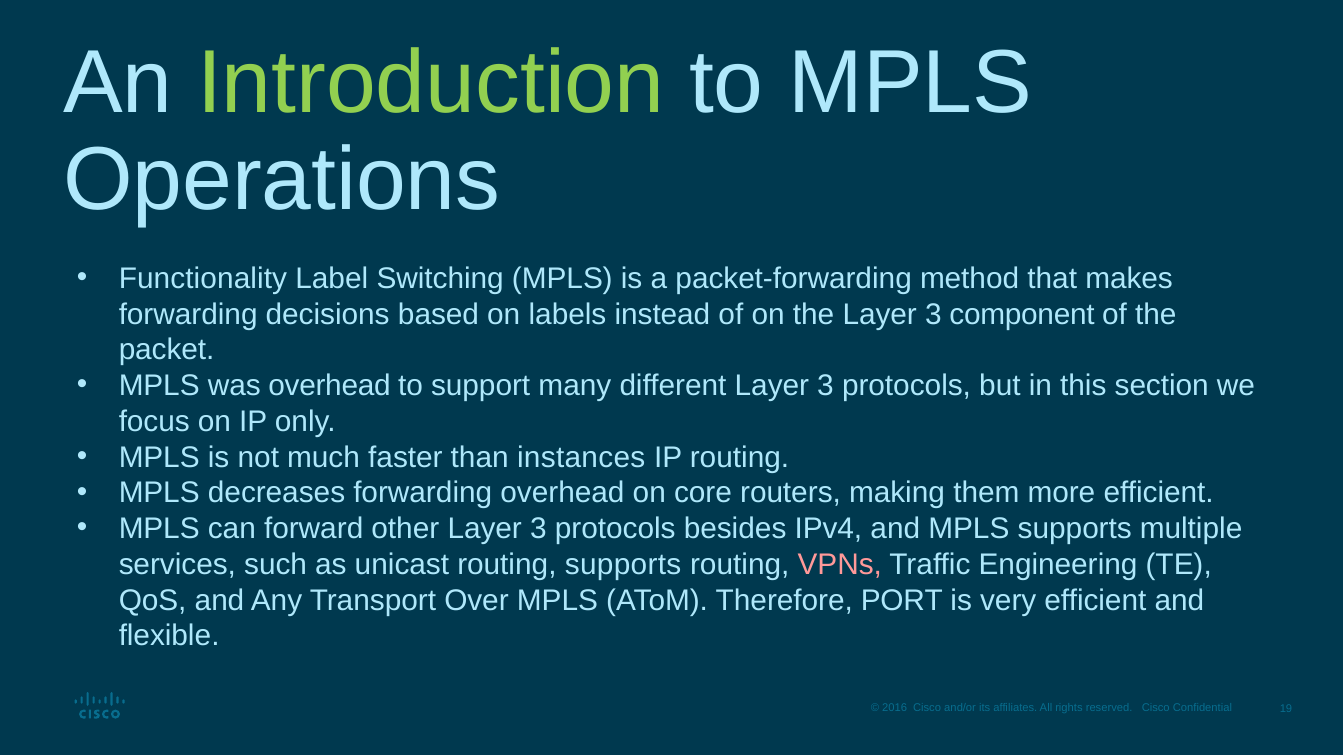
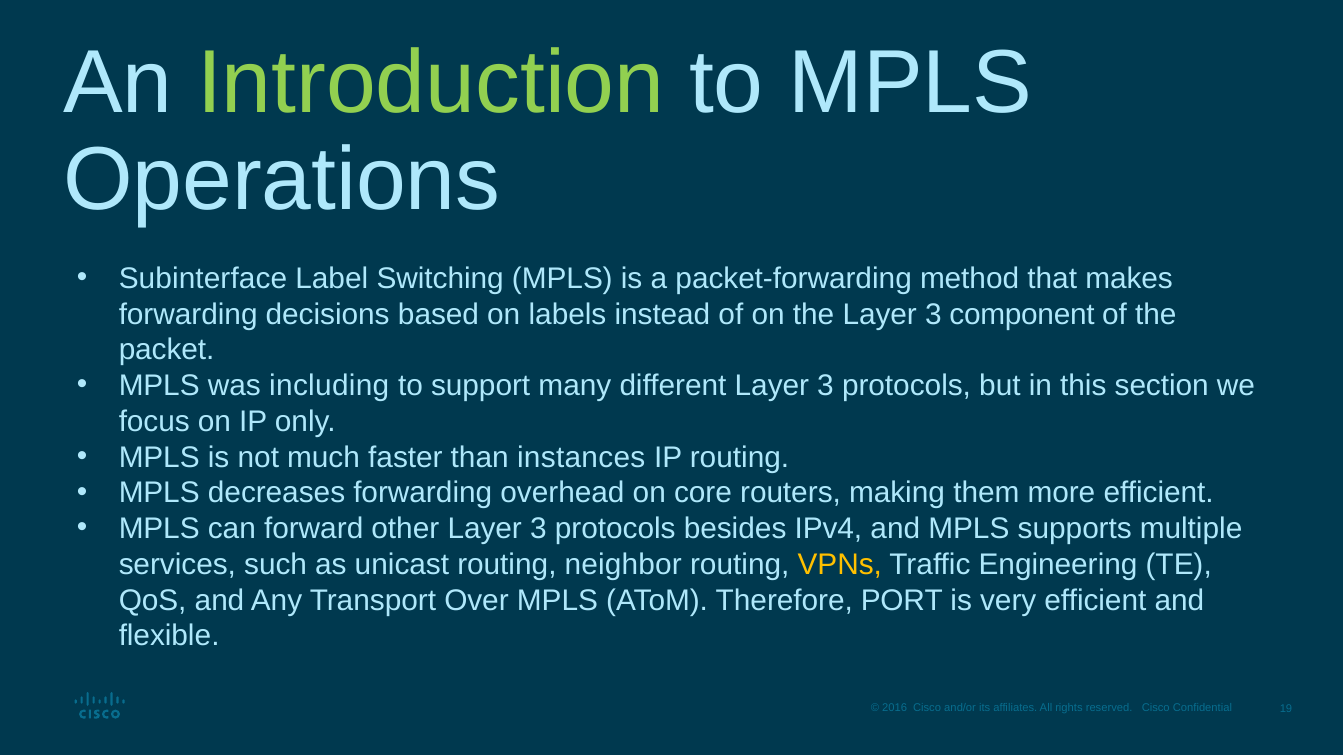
Functionality: Functionality -> Subinterface (203, 279)
was overhead: overhead -> including (329, 386)
routing supports: supports -> neighbor (623, 565)
VPNs colour: pink -> yellow (840, 565)
